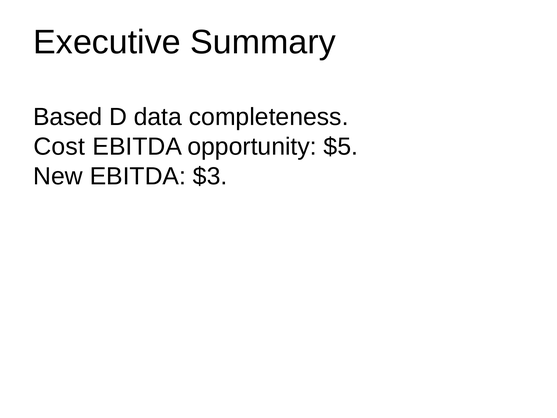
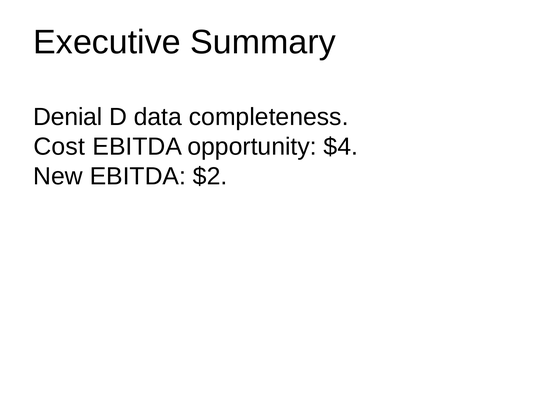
Based: Based -> Denial (68, 117)
$5: $5 -> $4 (341, 147)
$3: $3 -> $2 (210, 176)
